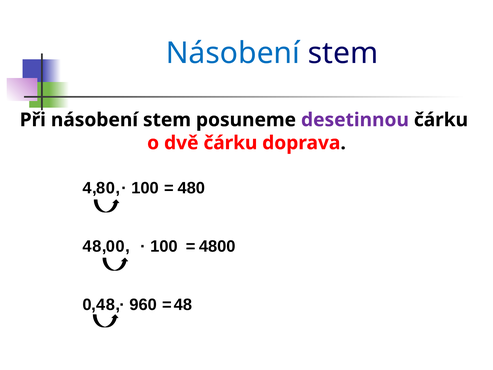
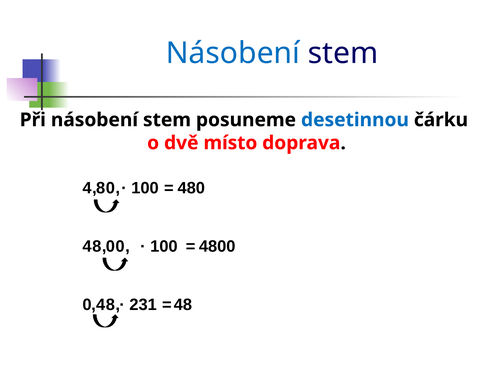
desetinnou colour: purple -> blue (355, 120)
dvě čárku: čárku -> místo (230, 143)
960: 960 -> 231 (143, 305)
